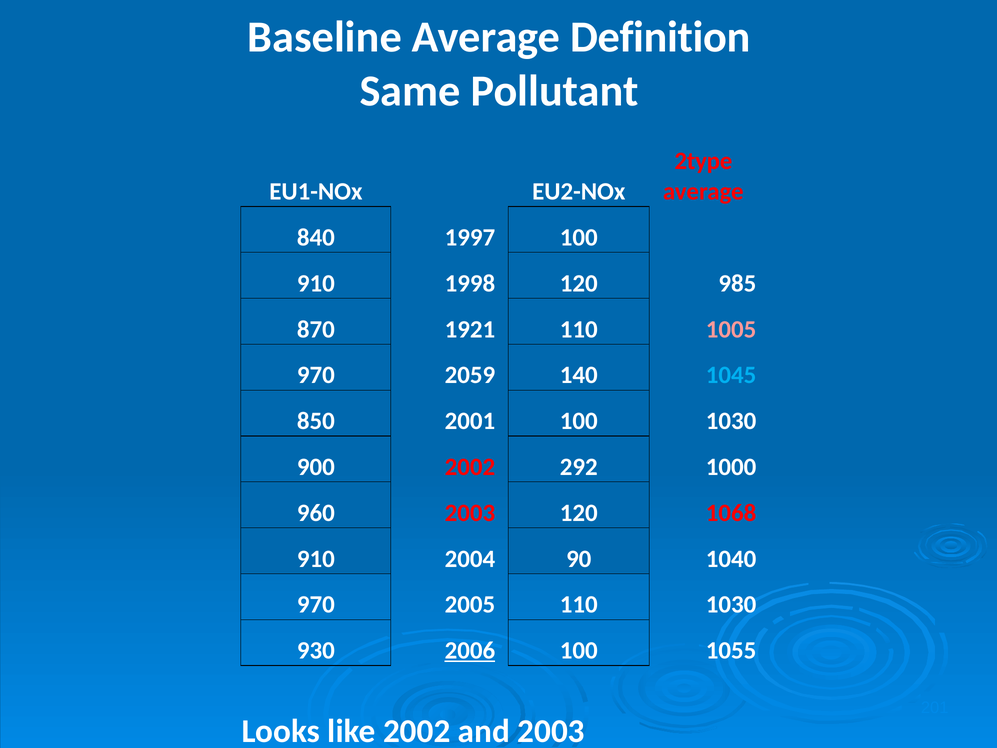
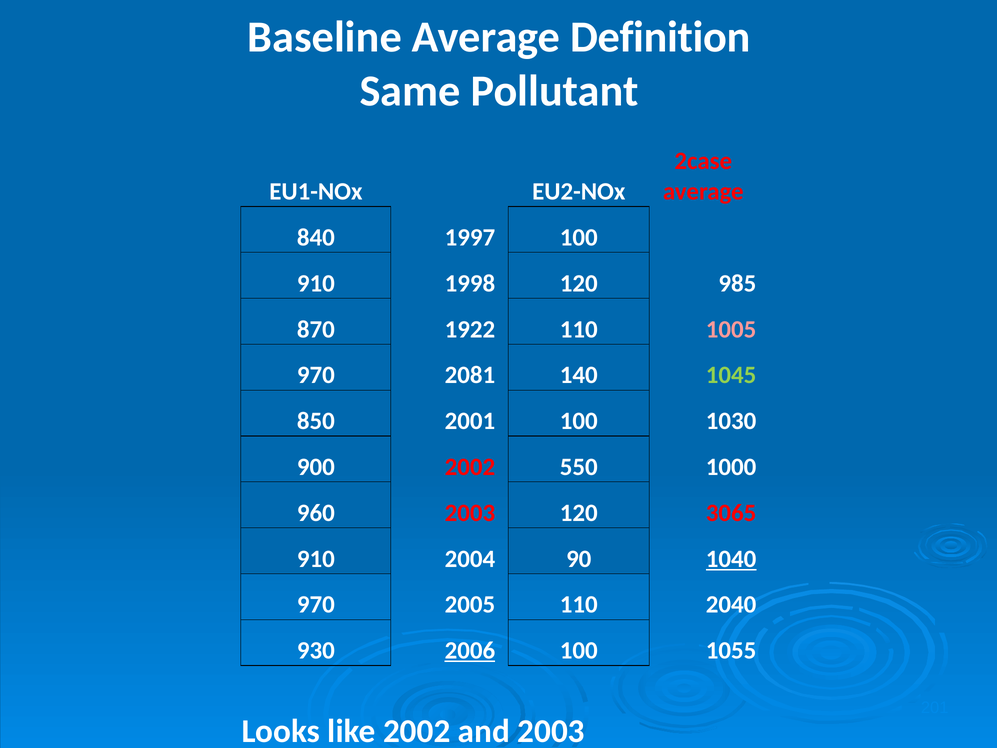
2type: 2type -> 2case (703, 161)
1921: 1921 -> 1922 (470, 329)
2059: 2059 -> 2081 (470, 375)
1045 colour: light blue -> light green (731, 375)
292: 292 -> 550 (579, 467)
1068: 1068 -> 3065 (731, 513)
1040 underline: none -> present (731, 559)
110 1030: 1030 -> 2040 (731, 604)
